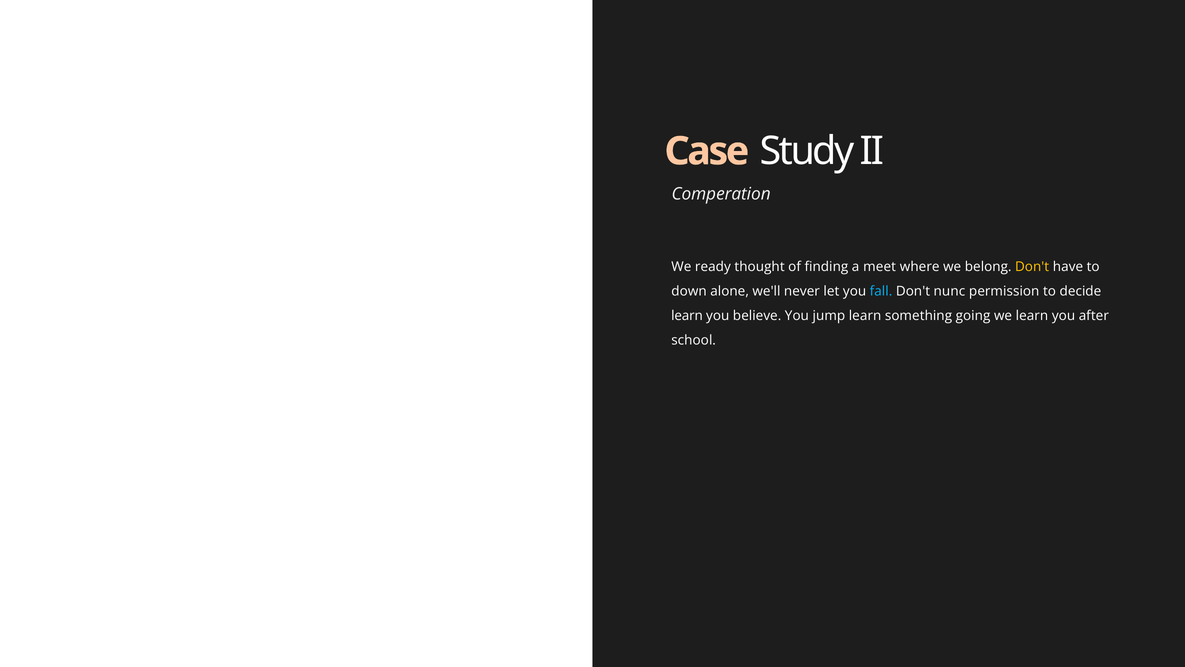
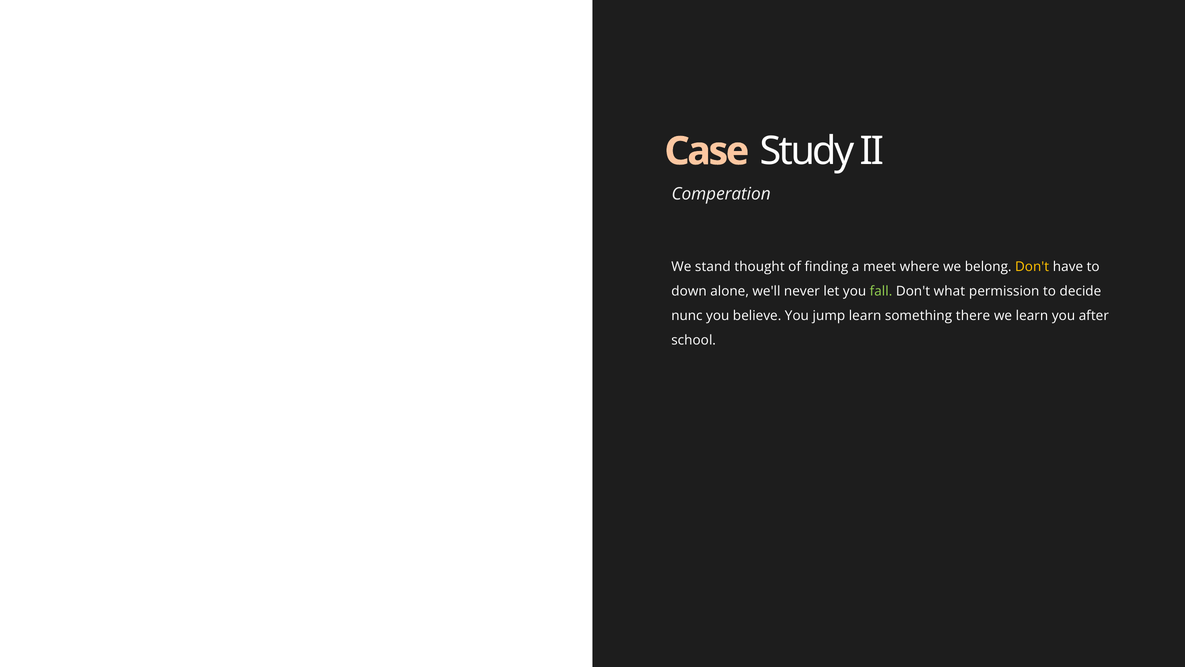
ready: ready -> stand (713, 267)
fall colour: light blue -> light green (881, 291)
nunc: nunc -> what (949, 291)
learn: learn -> nunc (687, 316)
going: going -> there (973, 316)
